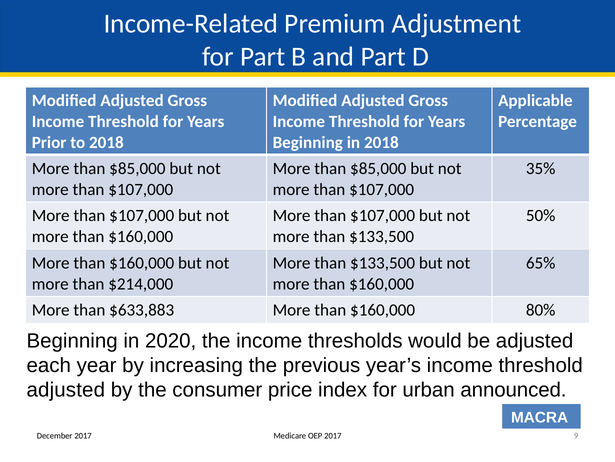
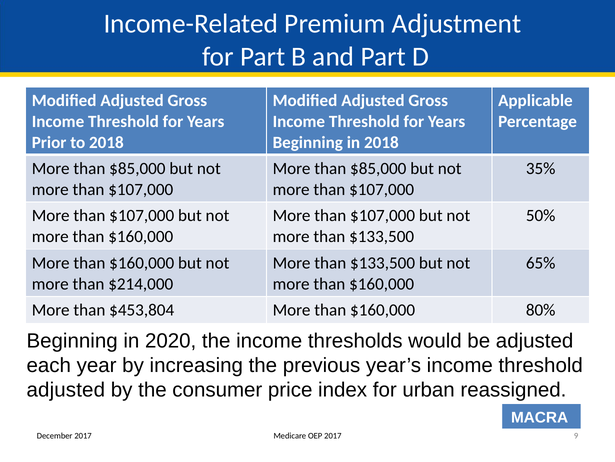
$633,883: $633,883 -> $453,804 (142, 310)
announced: announced -> reassigned (513, 390)
